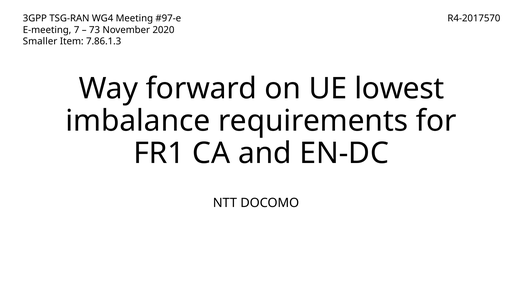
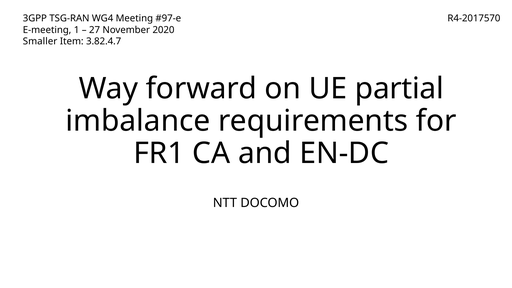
7: 7 -> 1 (77, 30)
73: 73 -> 27 (95, 30)
7.86.1.3: 7.86.1.3 -> 3.82.4.7 (104, 41)
lowest: lowest -> partial (399, 89)
